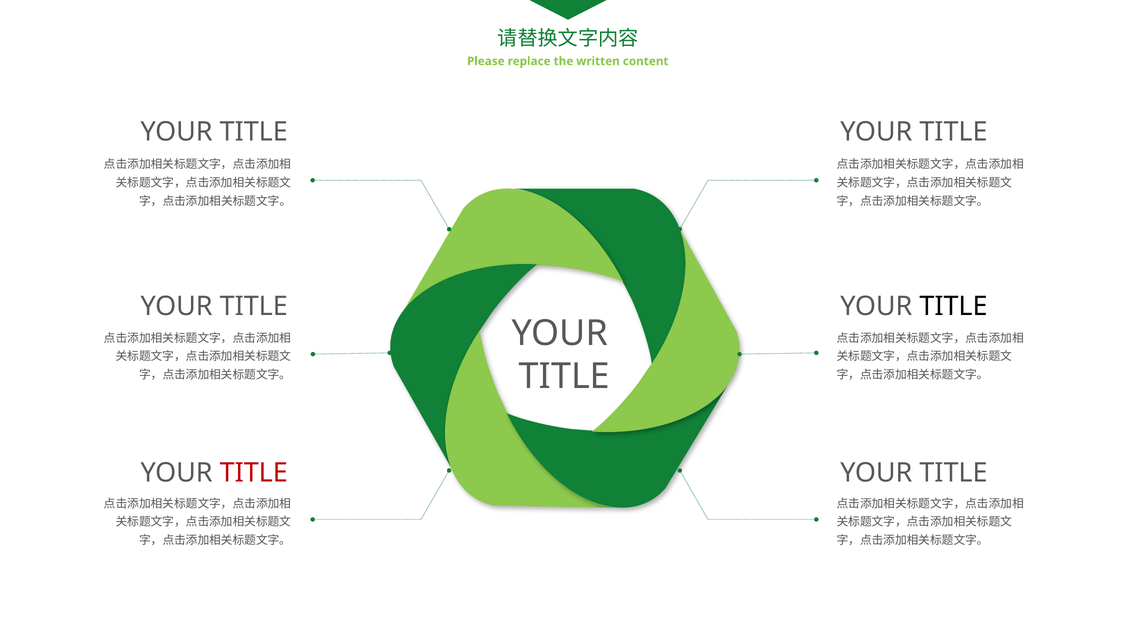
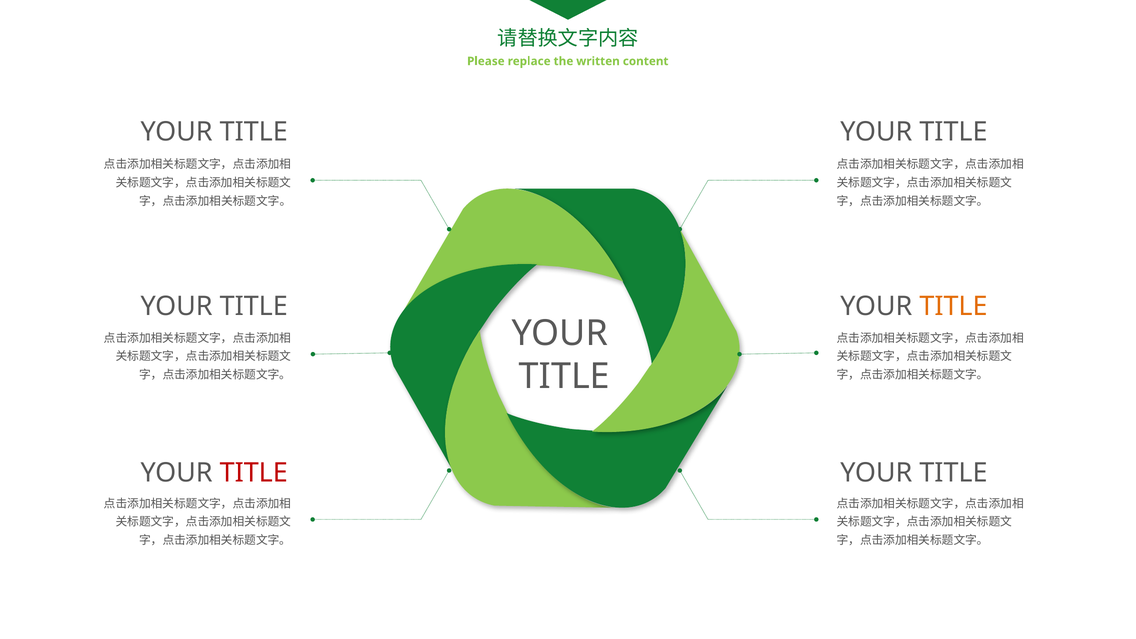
TITLE colour: black -> orange (953, 306)
